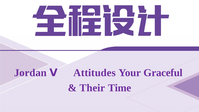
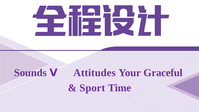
Jordan: Jordan -> Sounds (30, 73)
Their: Their -> Sport (92, 88)
